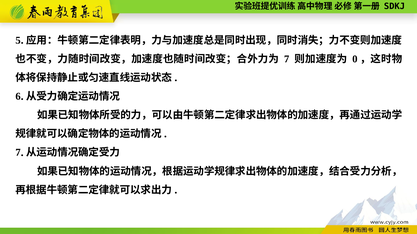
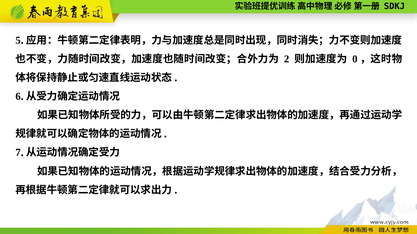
7: 7 -> 2 (287, 59)
